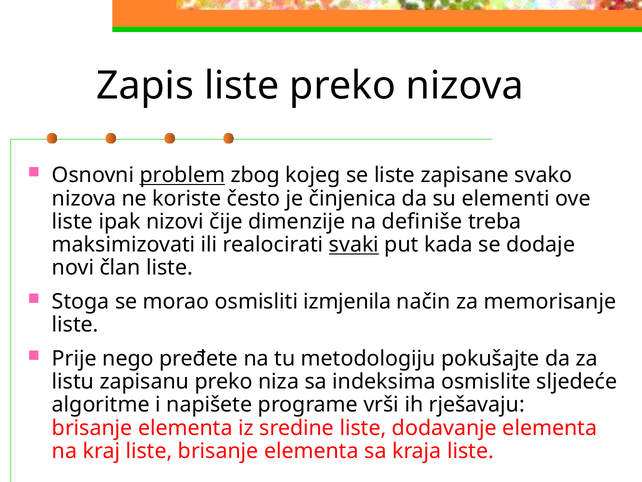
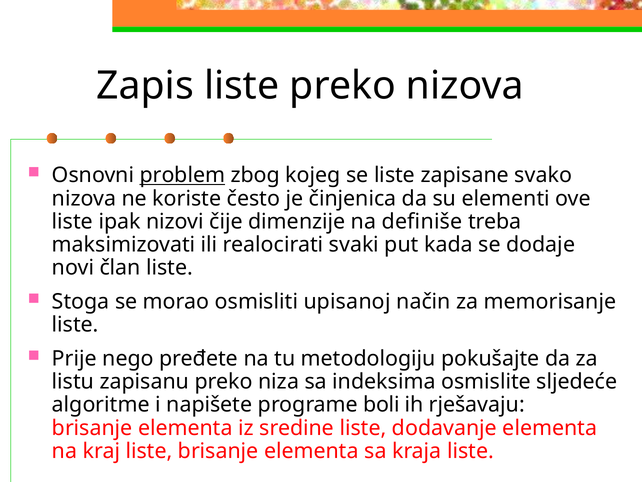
svaki underline: present -> none (354, 244)
izmjenila: izmjenila -> upisanoj (347, 301)
vrši: vrši -> boli (381, 404)
